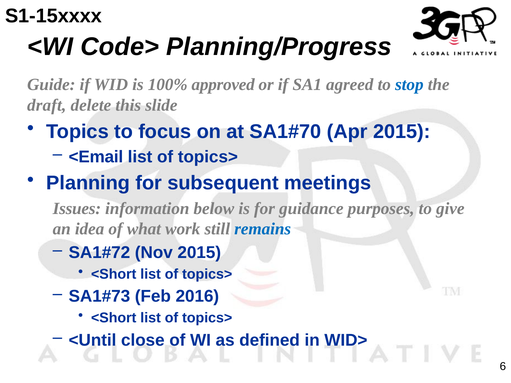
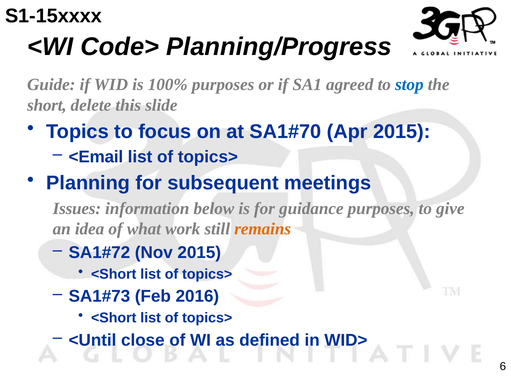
100% approved: approved -> purposes (223, 85)
draft: draft -> short (47, 105)
remains colour: blue -> orange (263, 229)
